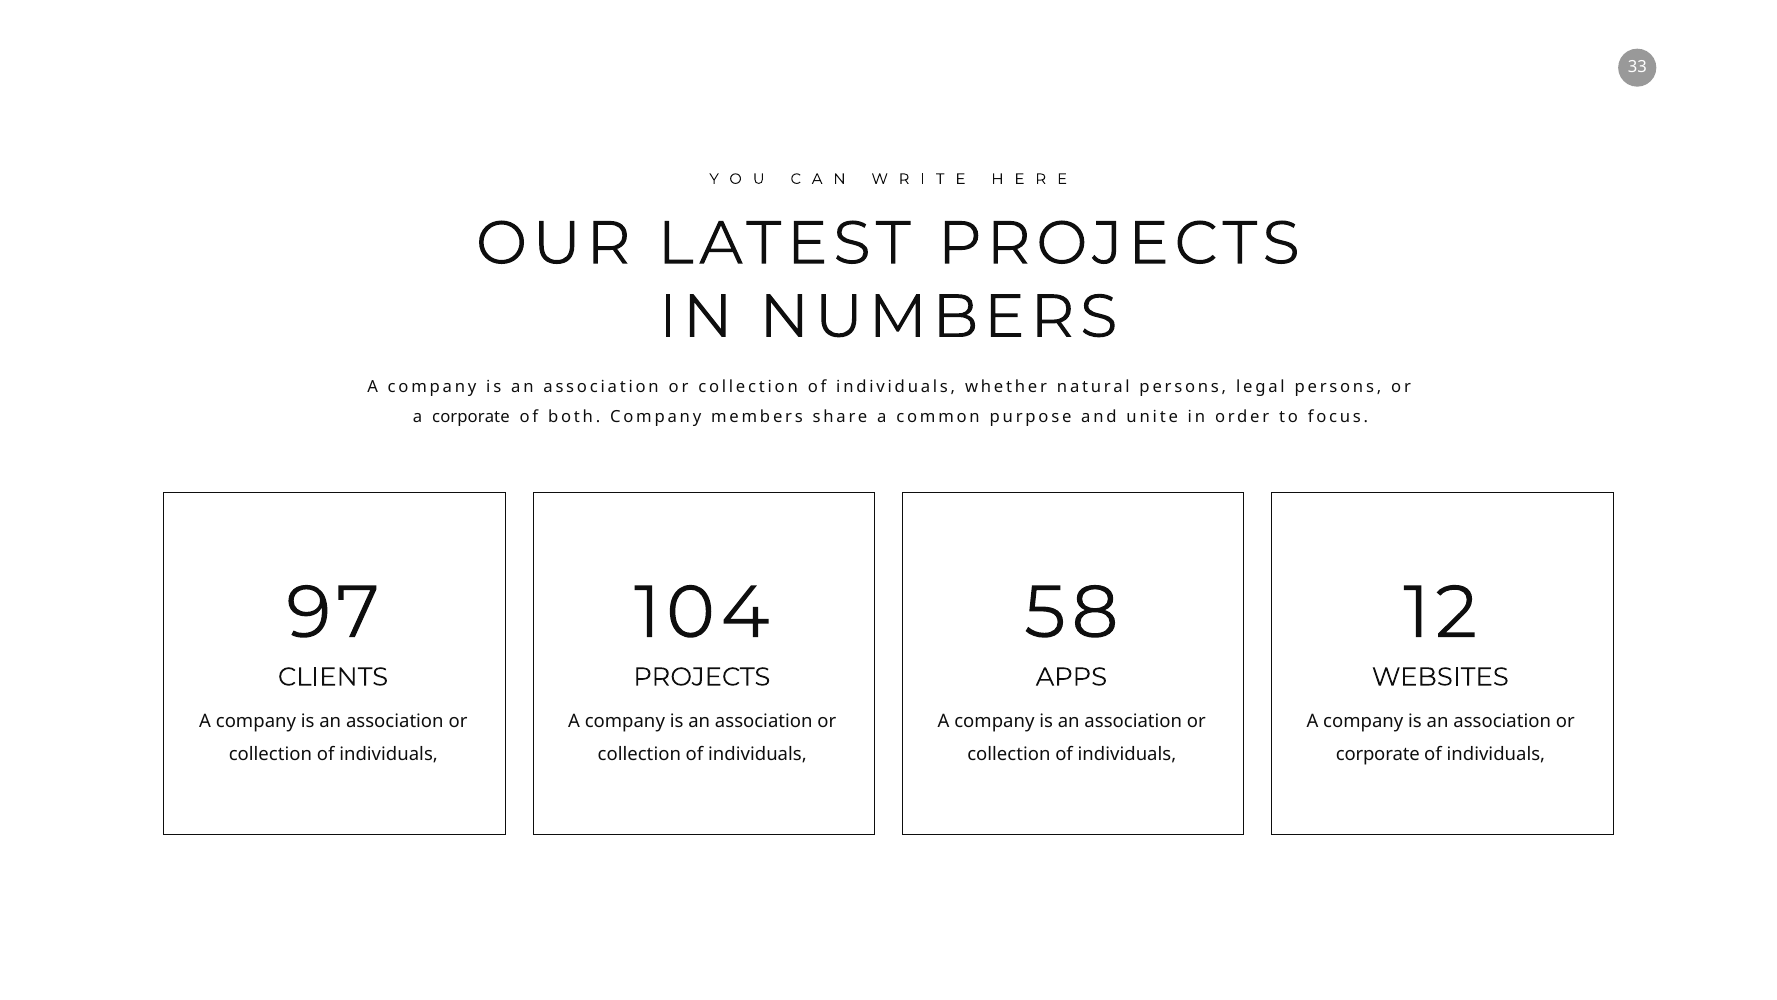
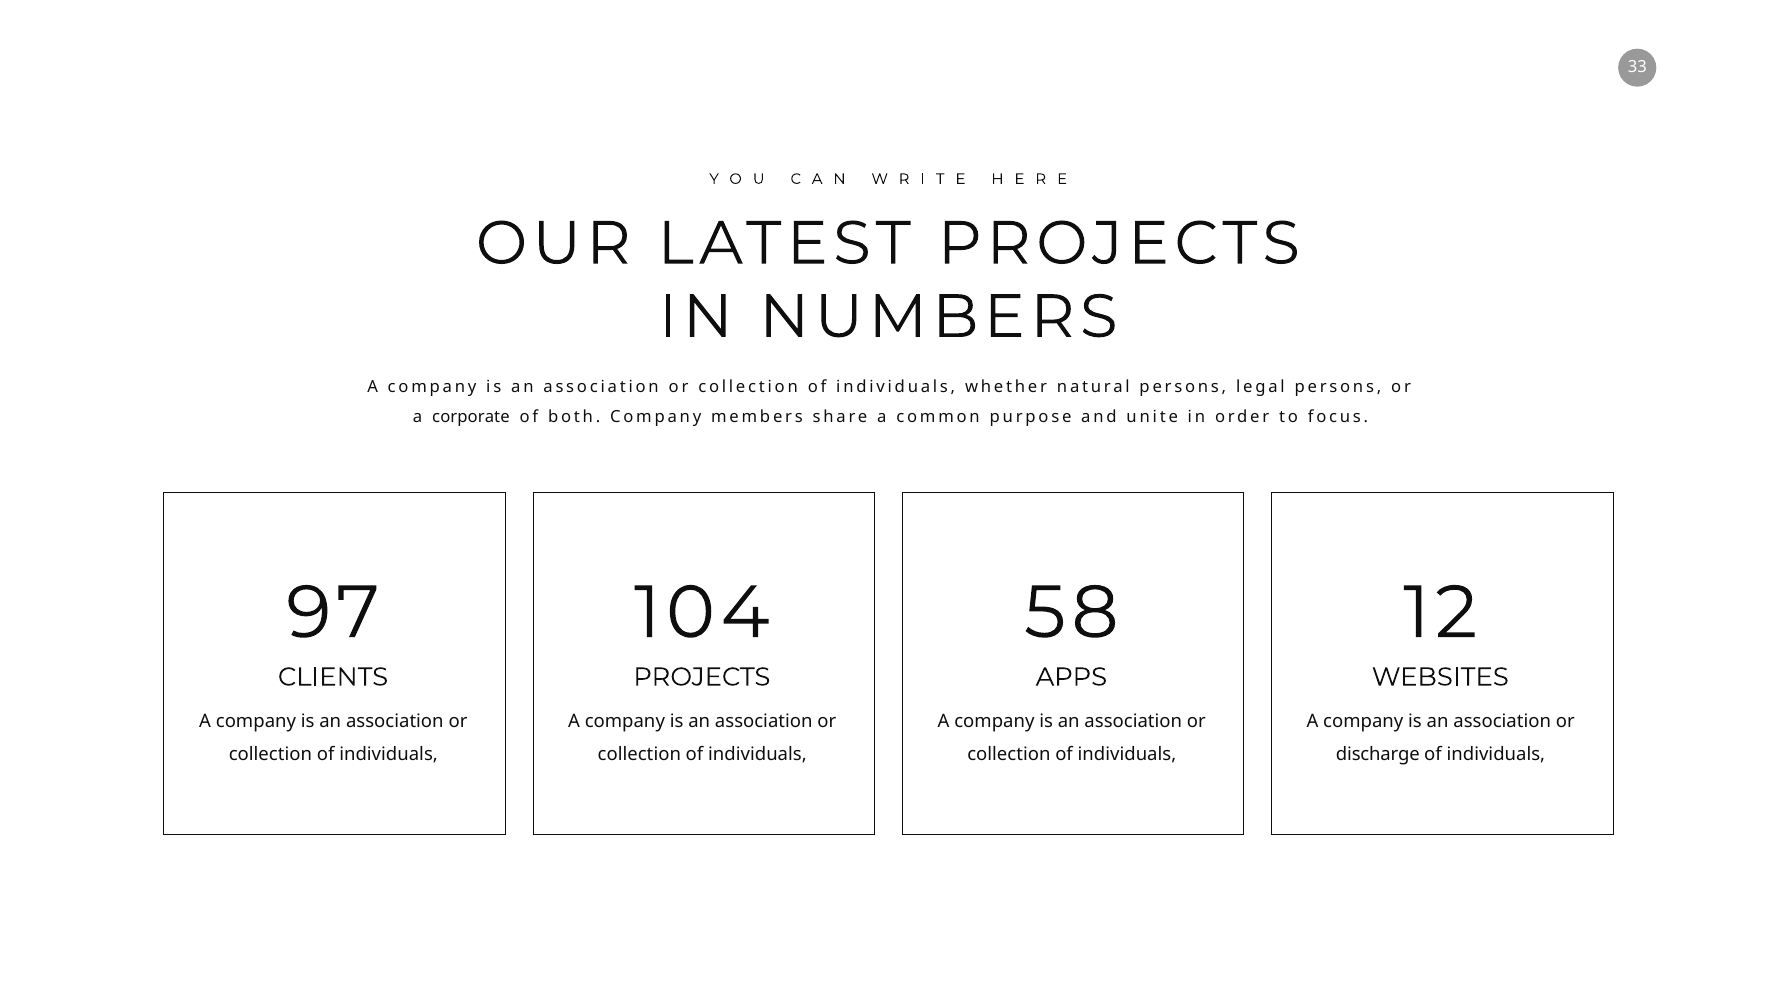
corporate: corporate -> discharge (1378, 754)
